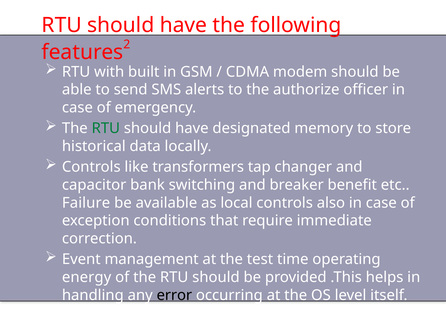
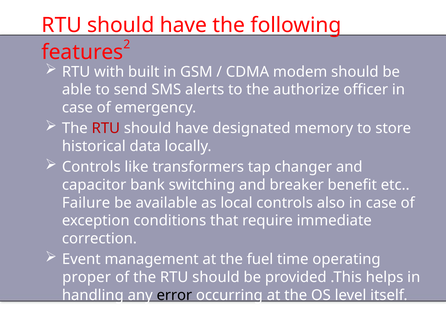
RTU colour: green -> red (106, 128)
test: test -> fuel (260, 259)
energy: energy -> proper (87, 277)
